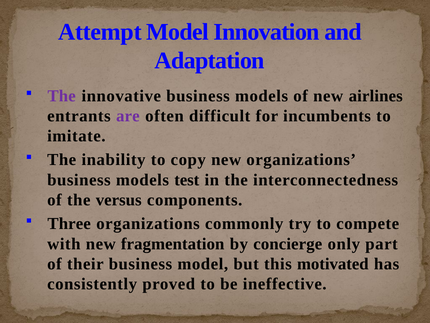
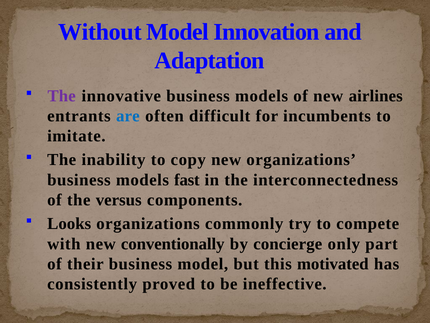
Attempt: Attempt -> Without (100, 32)
are colour: purple -> blue (128, 116)
test: test -> fast (187, 180)
Three: Three -> Looks (69, 223)
fragmentation: fragmentation -> conventionally (173, 243)
